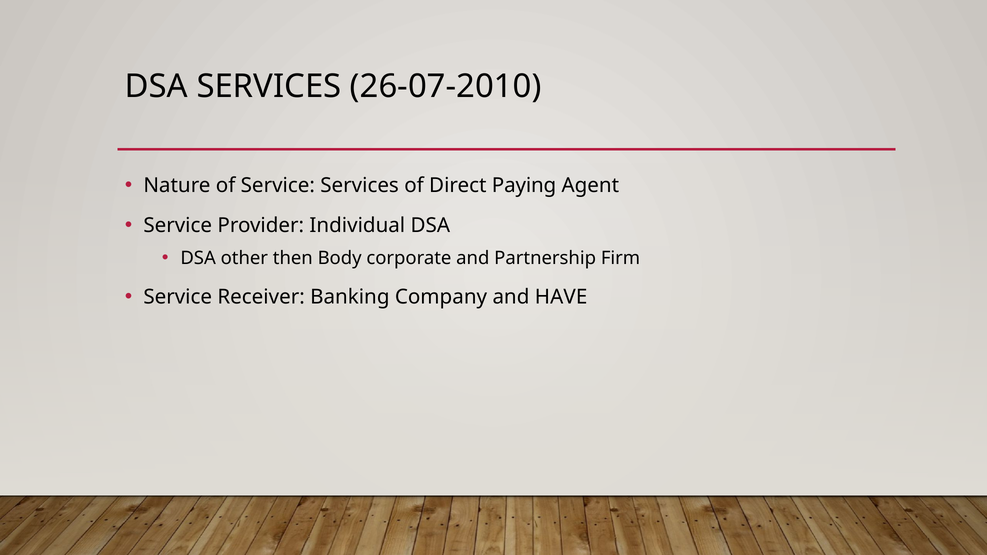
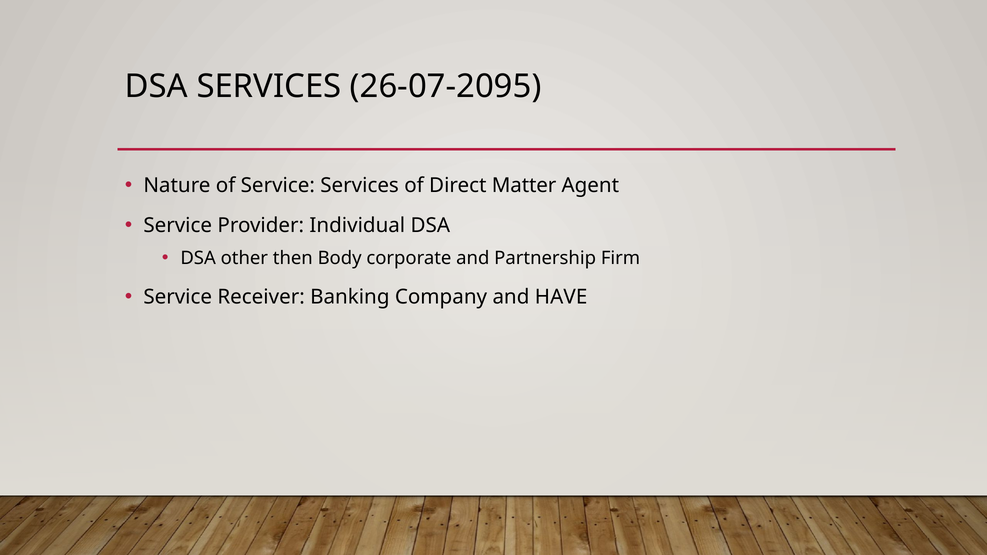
26-07-2010: 26-07-2010 -> 26-07-2095 (446, 86)
Paying: Paying -> Matter (524, 186)
